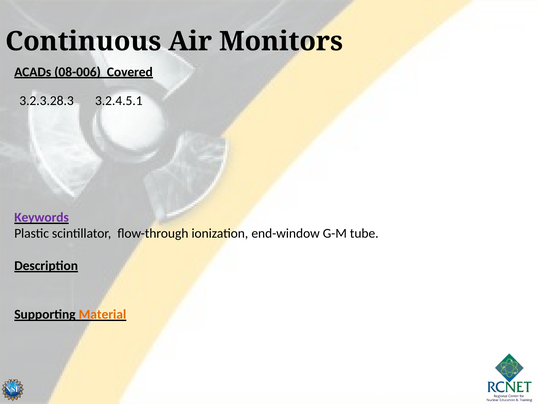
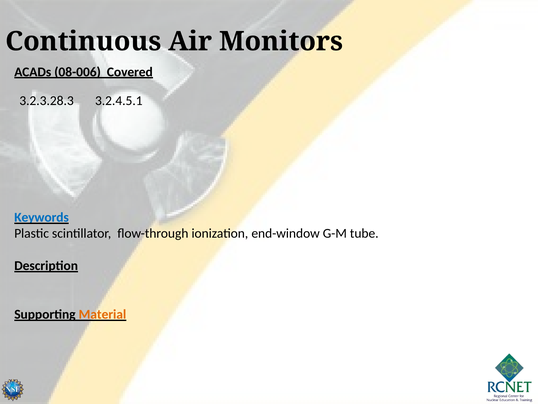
Keywords colour: purple -> blue (42, 217)
